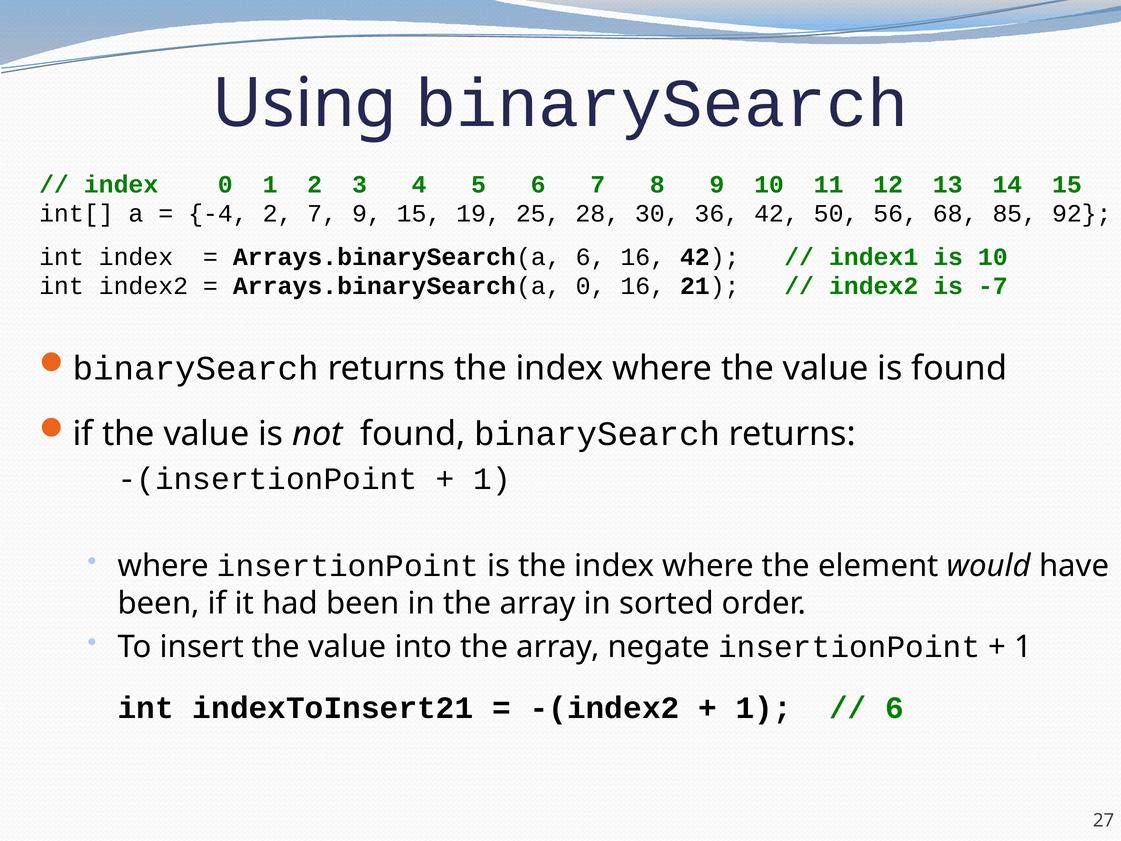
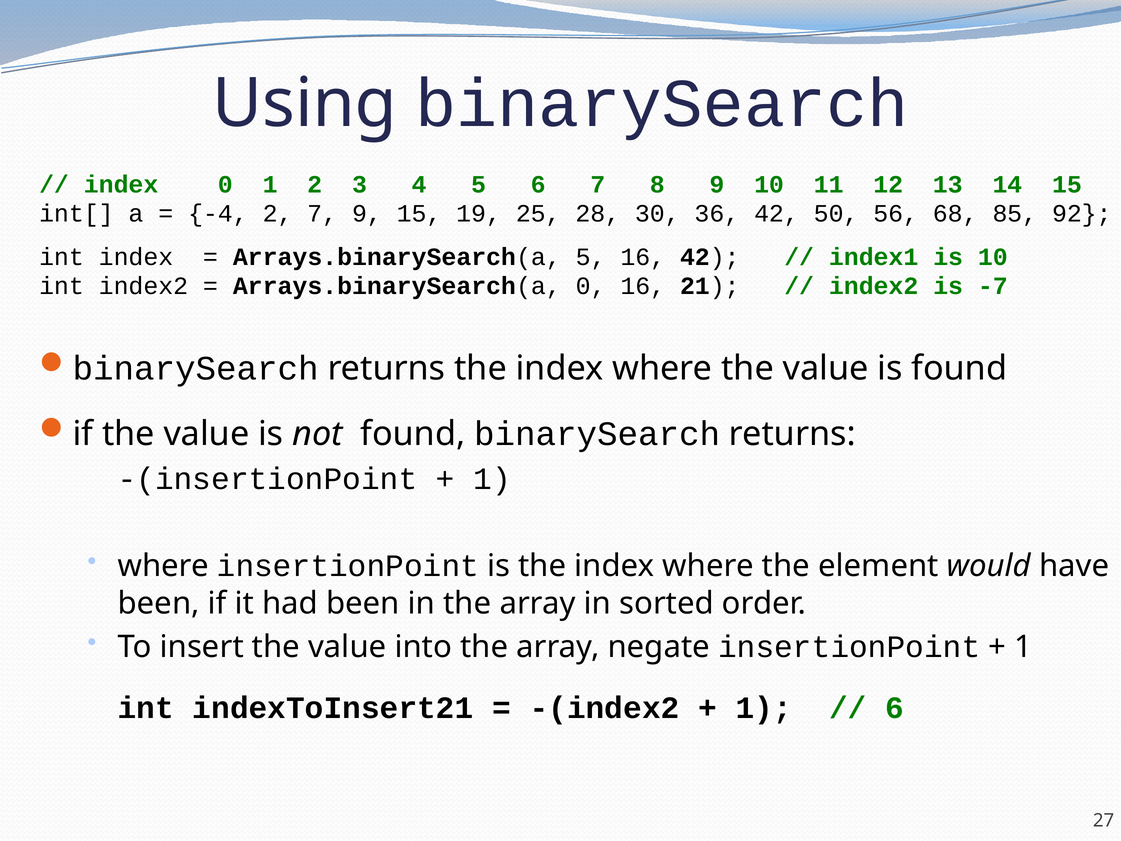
Arrays.binarySearch(a 6: 6 -> 5 (591, 257)
